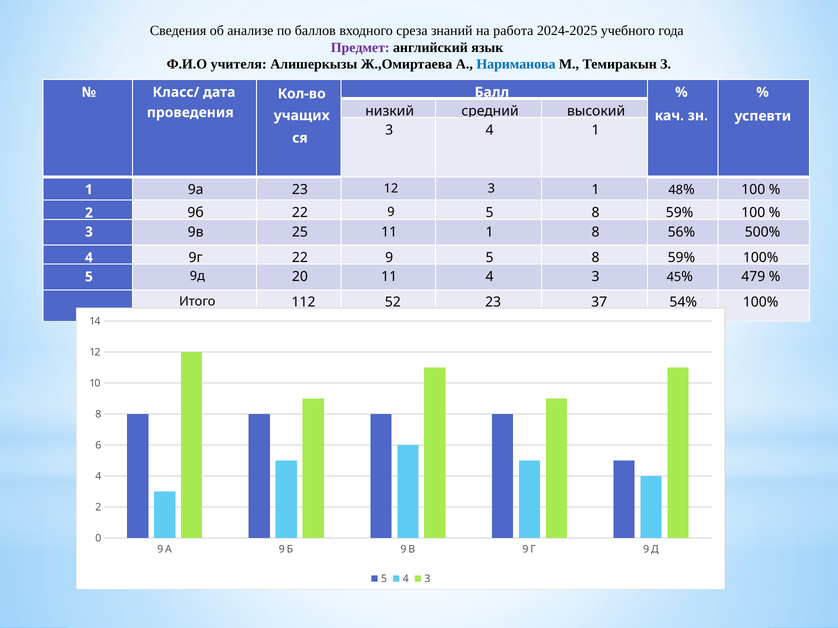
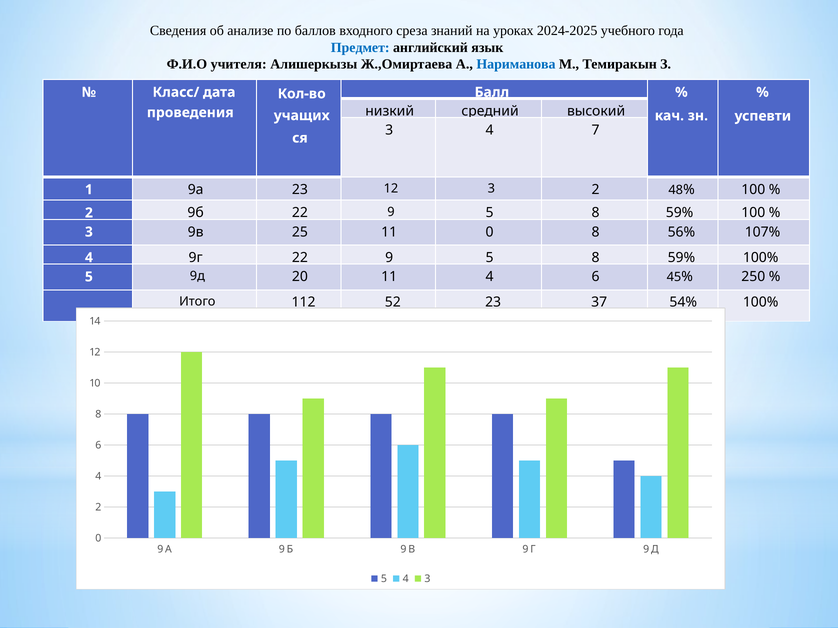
работа: работа -> уроках (513, 31)
Предмет colour: purple -> blue (360, 47)
4 1: 1 -> 7 (596, 130)
3 1: 1 -> 2 (596, 190)
11 1: 1 -> 0 (490, 232)
500%: 500% -> 107% (763, 232)
11 4 3: 3 -> 6 (596, 277)
479: 479 -> 250 (753, 277)
